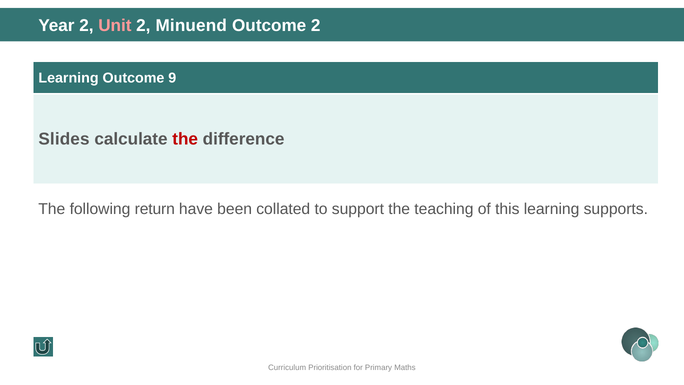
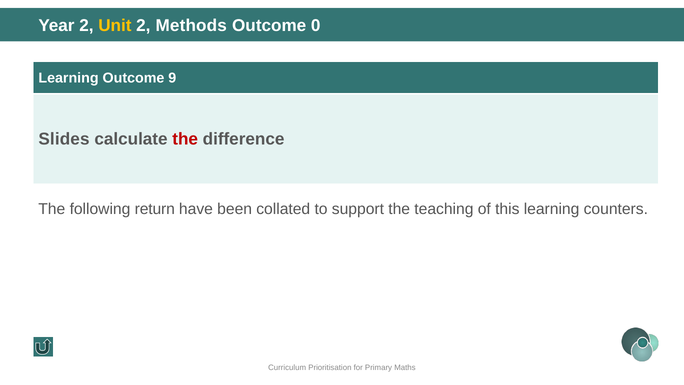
Unit colour: pink -> yellow (115, 25)
Minuend: Minuend -> Methods (191, 25)
Outcome 2: 2 -> 0 (316, 25)
supports: supports -> counters (616, 209)
